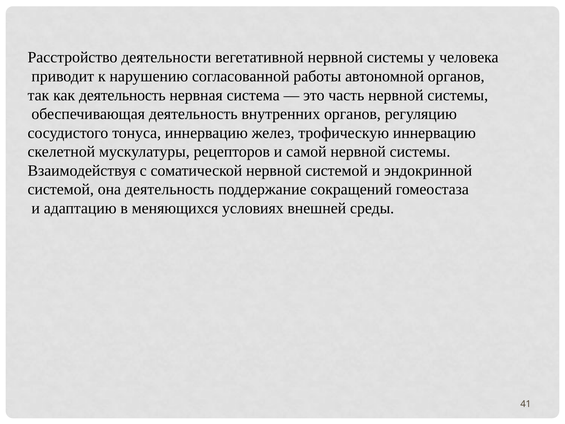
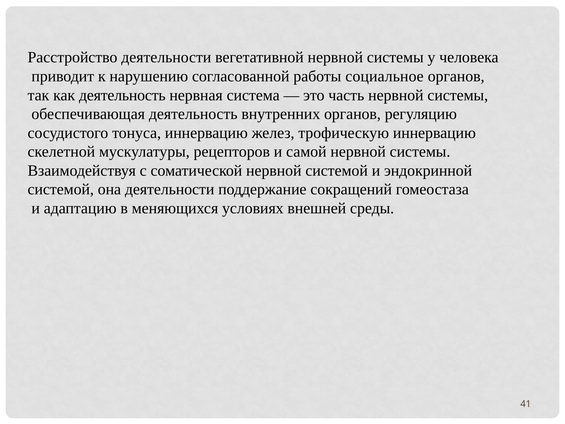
автономной: автономной -> социальное (384, 76)
она деятельность: деятельность -> деятельности (170, 189)
